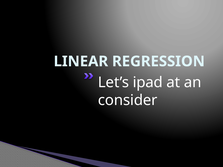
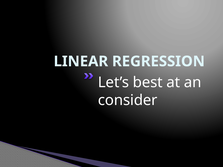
ipad: ipad -> best (148, 83)
